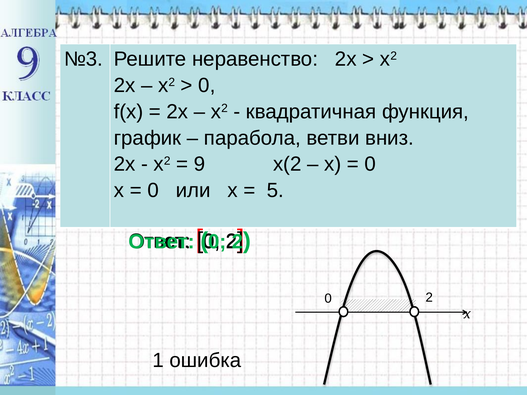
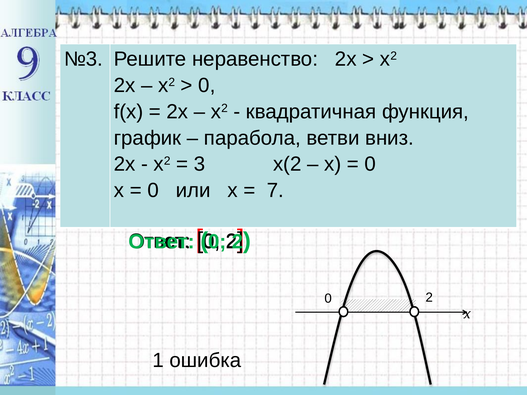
9: 9 -> 3 (199, 164)
5: 5 -> 7 (275, 191)
